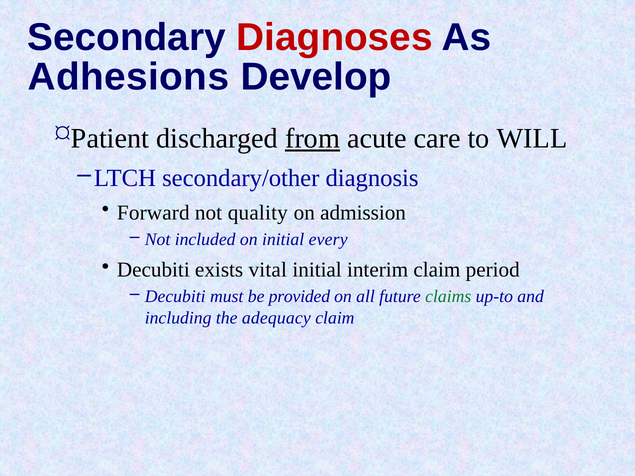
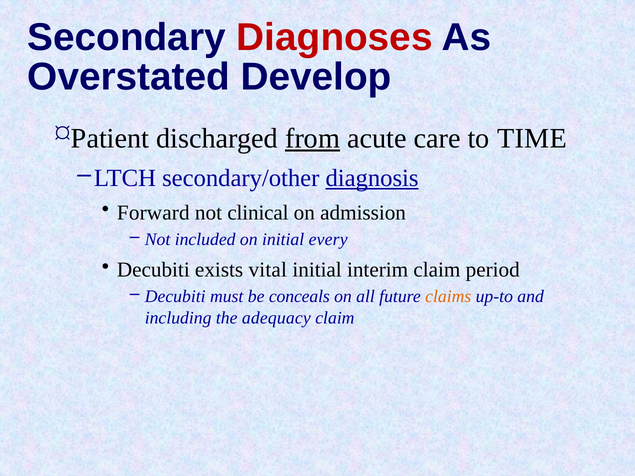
Adhesions: Adhesions -> Overstated (129, 77)
WILL: WILL -> TIME (532, 138)
diagnosis underline: none -> present (372, 178)
quality: quality -> clinical (258, 213)
provided: provided -> conceals (299, 297)
claims colour: green -> orange (448, 297)
